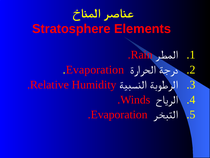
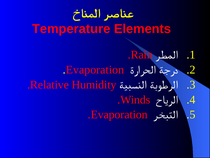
Stratosphere: Stratosphere -> Temperature (71, 29)
